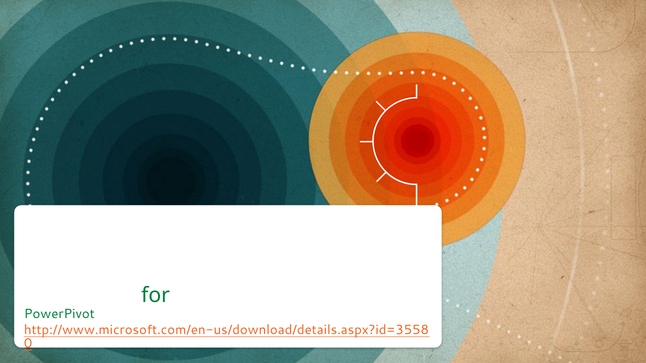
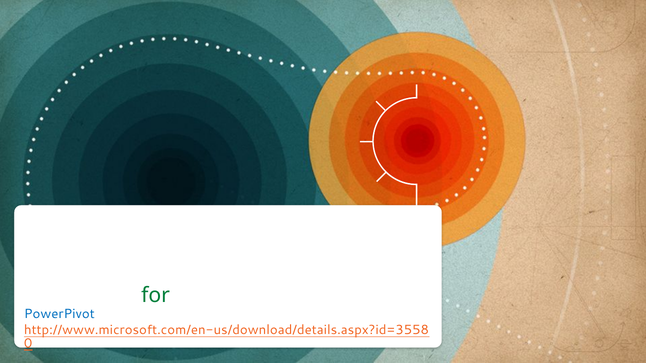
PowerPivot colour: green -> blue (59, 314)
